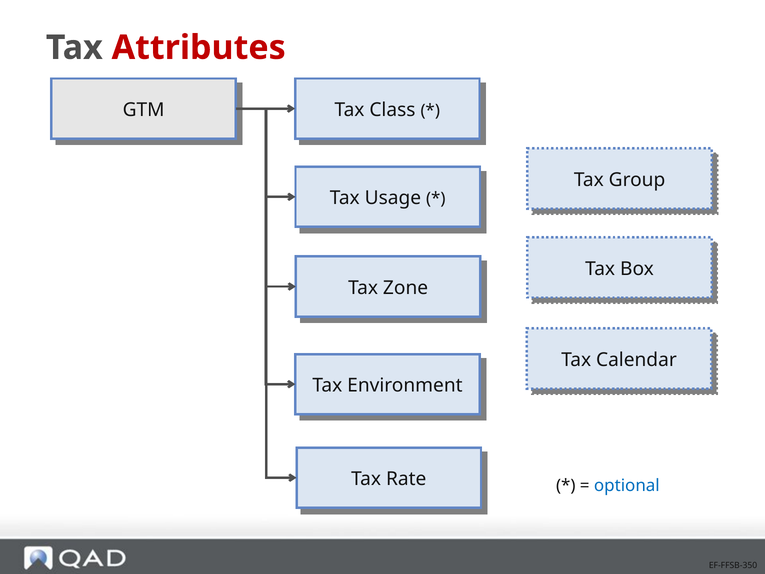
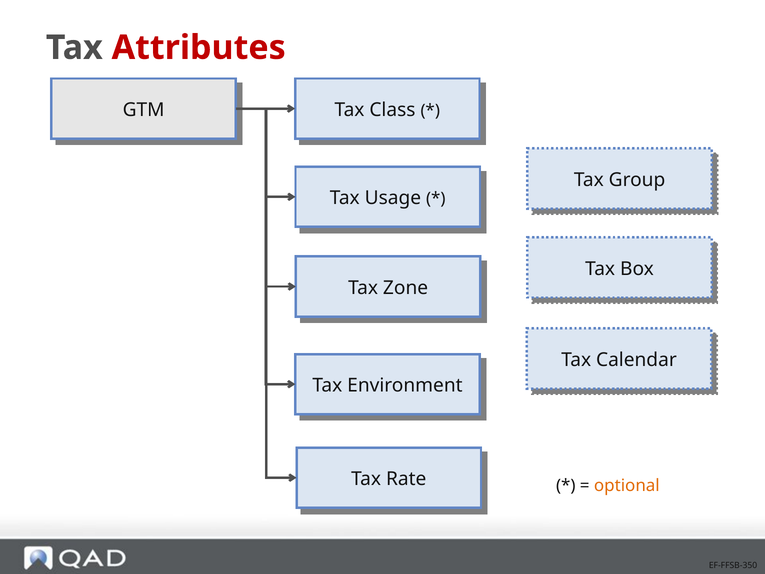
optional colour: blue -> orange (627, 486)
